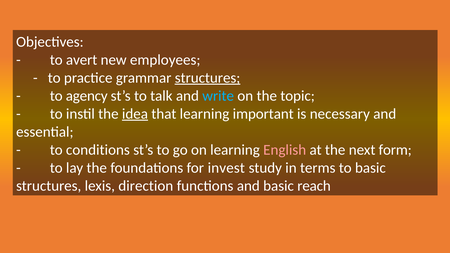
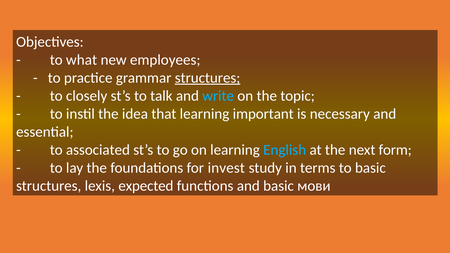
avert: avert -> what (82, 60)
agency: agency -> closely (87, 96)
idea underline: present -> none (135, 114)
conditions: conditions -> associated (98, 150)
English colour: pink -> light blue (285, 150)
direction: direction -> expected (146, 186)
reach: reach -> мови (314, 186)
